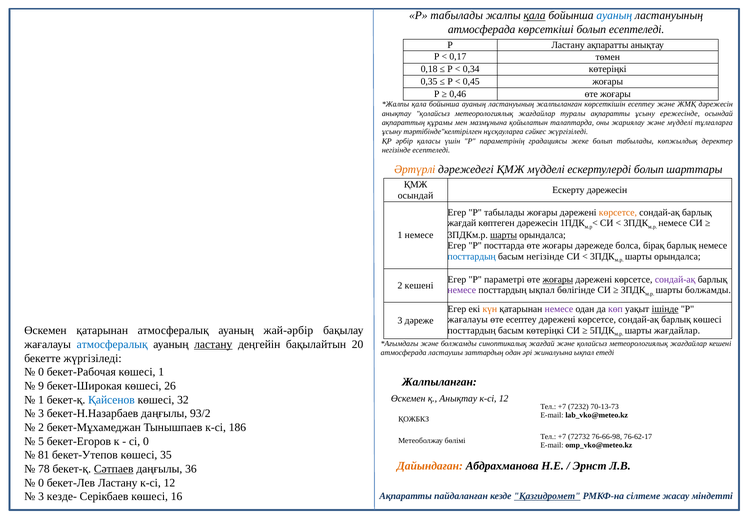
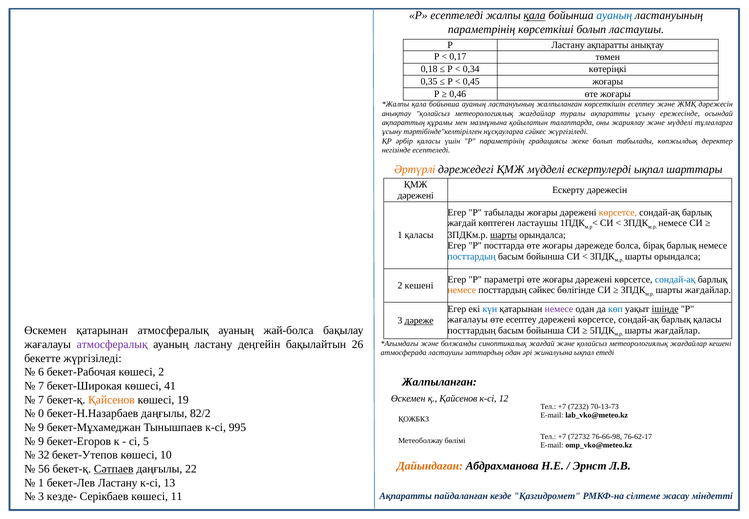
табылады: табылады -> есептеледі (457, 16)
атмосферада: атмосферада -> параметрінің (482, 29)
болып есептеледі: есептеледі -> ластаушы (637, 29)
ескертулерді болып: болып -> ықпал (649, 170)
осындай: осындай -> дәрежені (416, 195)
көптеген дәрежесін: дәрежесін -> ластаушы (537, 223)
1 немесе: немесе -> қаласы (419, 235)
негізінде: негізінде -> бойынша (545, 256)
жоғары underline: present -> none (558, 279)
сондай-ақ colour: purple -> blue (675, 279)
немесе colour: purple -> orange (462, 290)
посттардың ықпал: ықпал -> сәйкес (542, 290)
болжамды: болжамды -> жағдайлар (708, 290)
күн colour: orange -> blue (490, 309)
көп colour: purple -> blue (615, 309)
барлық көшесі: көшесі -> қаласы (707, 319)
дәреже underline: none -> present (419, 320)
жай-әрбір: жай-әрбір -> жай-болса (288, 330)
көтеріңкі: көтеріңкі -> бойынша (545, 330)
атмосфералық colour: blue -> purple (112, 344)
ластану underline: present -> none (213, 344)
20: 20 -> 26 (358, 344)
0: 0 -> 6 (41, 372)
көшесі 1: 1 -> 2 (161, 372)
9: 9 -> 7 (41, 386)
26: 26 -> 41 (170, 386)
қ Анықтау: Анықтау -> Қайсенов (458, 398)
1: 1 -> 7 (41, 399)
Қайсенов colour: blue -> orange (111, 399)
32: 32 -> 19 (183, 399)
3: 3 -> 0 (41, 413)
93/2: 93/2 -> 82/2 (200, 413)
2: 2 -> 9 (41, 427)
186: 186 -> 995 (237, 427)
5: 5 -> 9 (41, 441)
сі 0: 0 -> 5 (146, 441)
81: 81 -> 32 (44, 455)
35: 35 -> 10 (166, 455)
78: 78 -> 56 (44, 469)
36: 36 -> 22 (191, 469)
0: 0 -> 1 (41, 482)
12: 12 -> 13 (169, 482)
16: 16 -> 11 (177, 496)
Қазгидромет underline: present -> none (547, 496)
